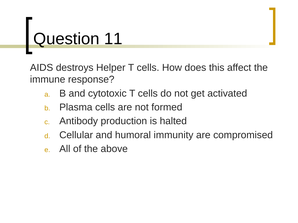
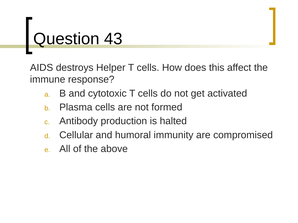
11: 11 -> 43 (113, 39)
